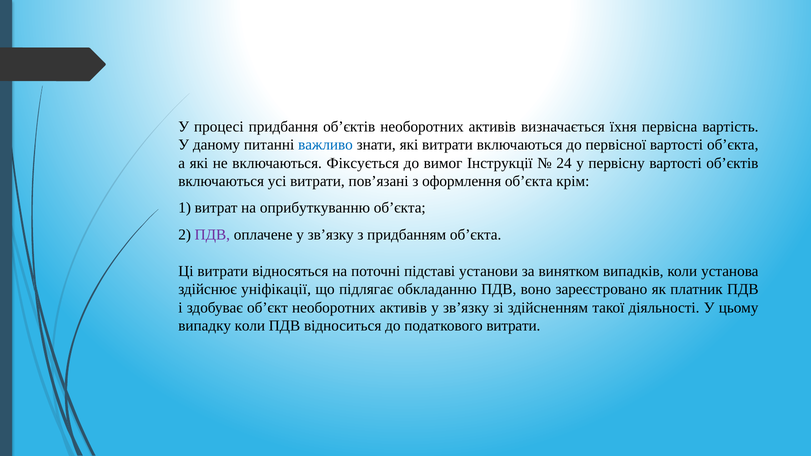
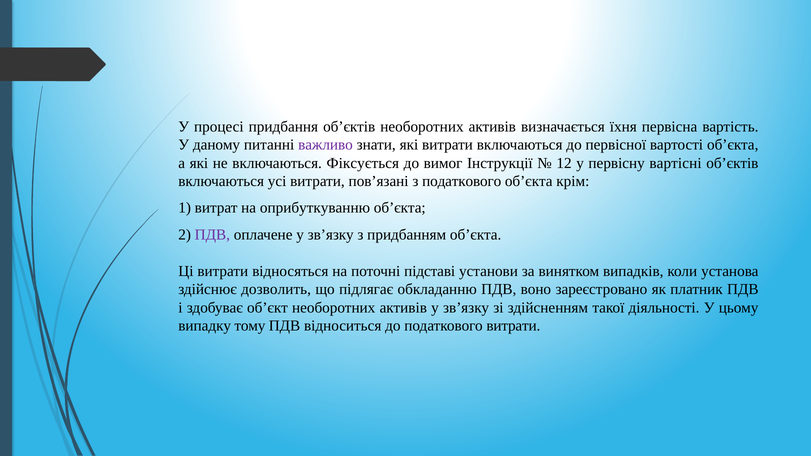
важливо colour: blue -> purple (325, 145)
24: 24 -> 12 (564, 163)
первісну вартості: вартості -> вартісні (676, 163)
з оформлення: оформлення -> податкового (462, 181)
уніфікації: уніфікації -> дозволить (276, 289)
випадку коли: коли -> тому (250, 326)
